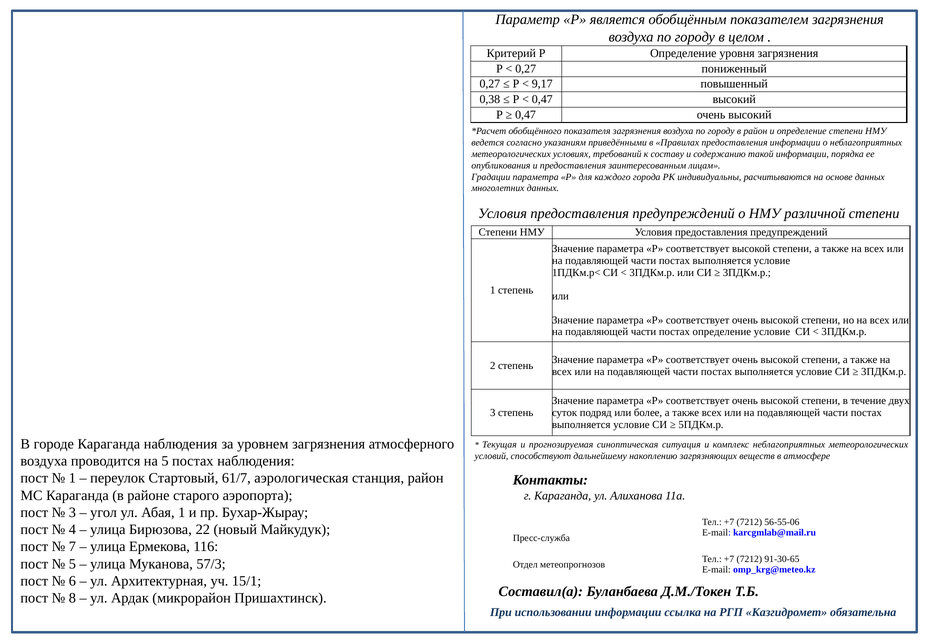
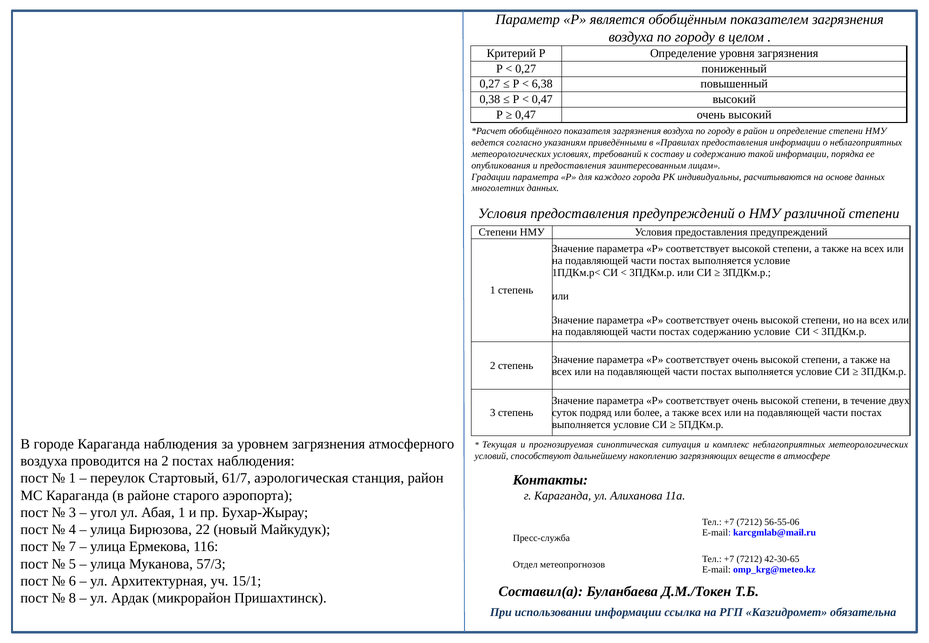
9,17: 9,17 -> 6,38 (542, 84)
постах определение: определение -> содержанию (722, 332)
на 5: 5 -> 2 (165, 461)
91-30-65: 91-30-65 -> 42-30-65 (782, 559)
